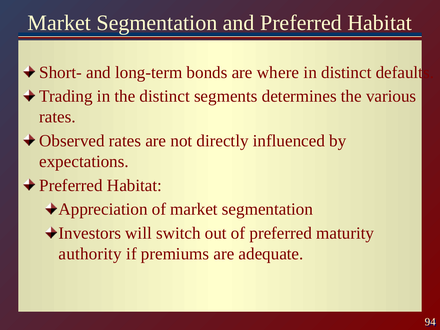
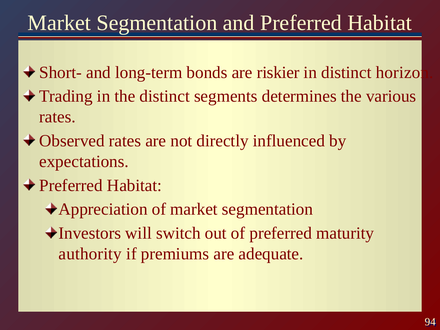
where: where -> riskier (278, 72)
defaults: defaults -> horizon (405, 72)
